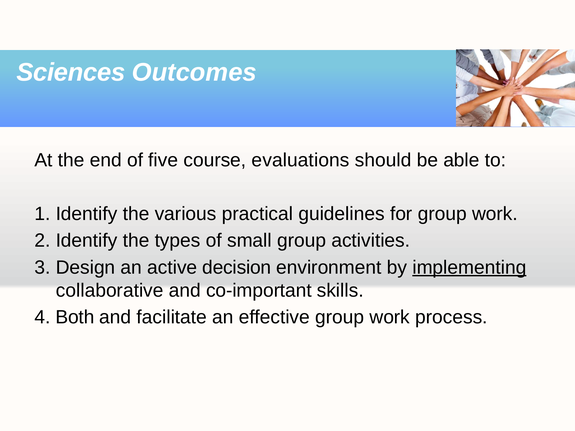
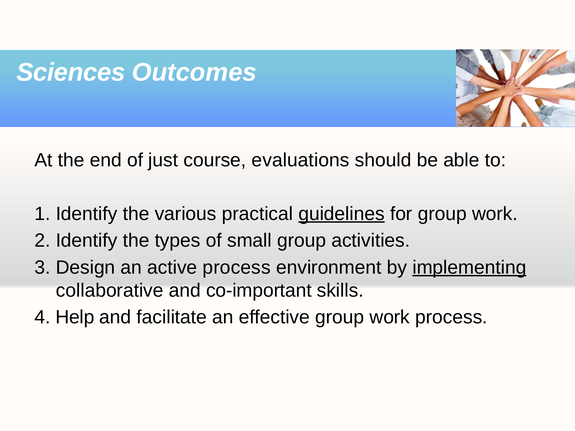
five: five -> just (163, 160)
guidelines underline: none -> present (342, 214)
active decision: decision -> process (237, 268)
Both: Both -> Help (75, 317)
